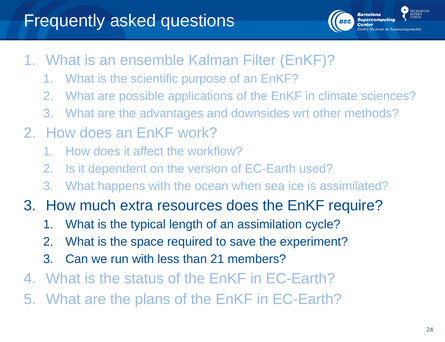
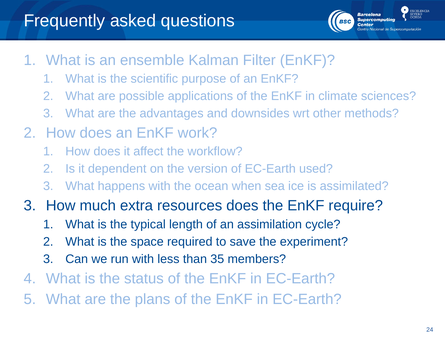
21: 21 -> 35 (217, 259)
